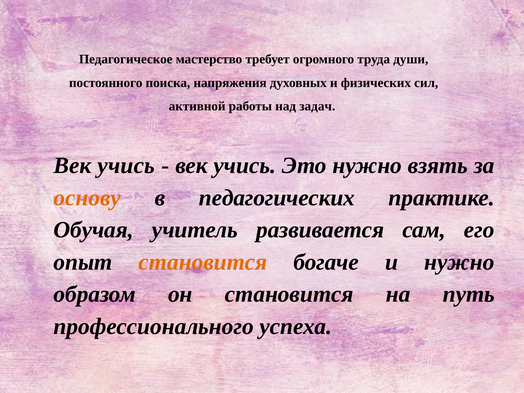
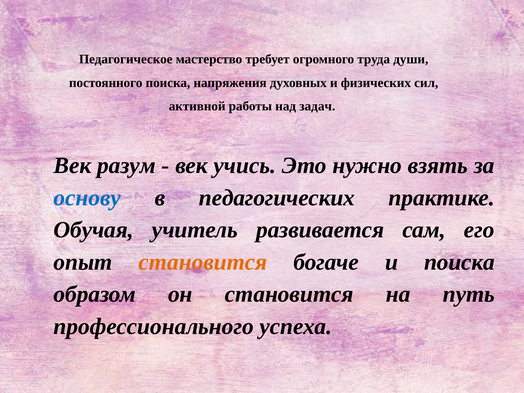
учись: учись -> разум (126, 166)
основу colour: orange -> blue (87, 198)
и нужно: нужно -> поиска (459, 262)
